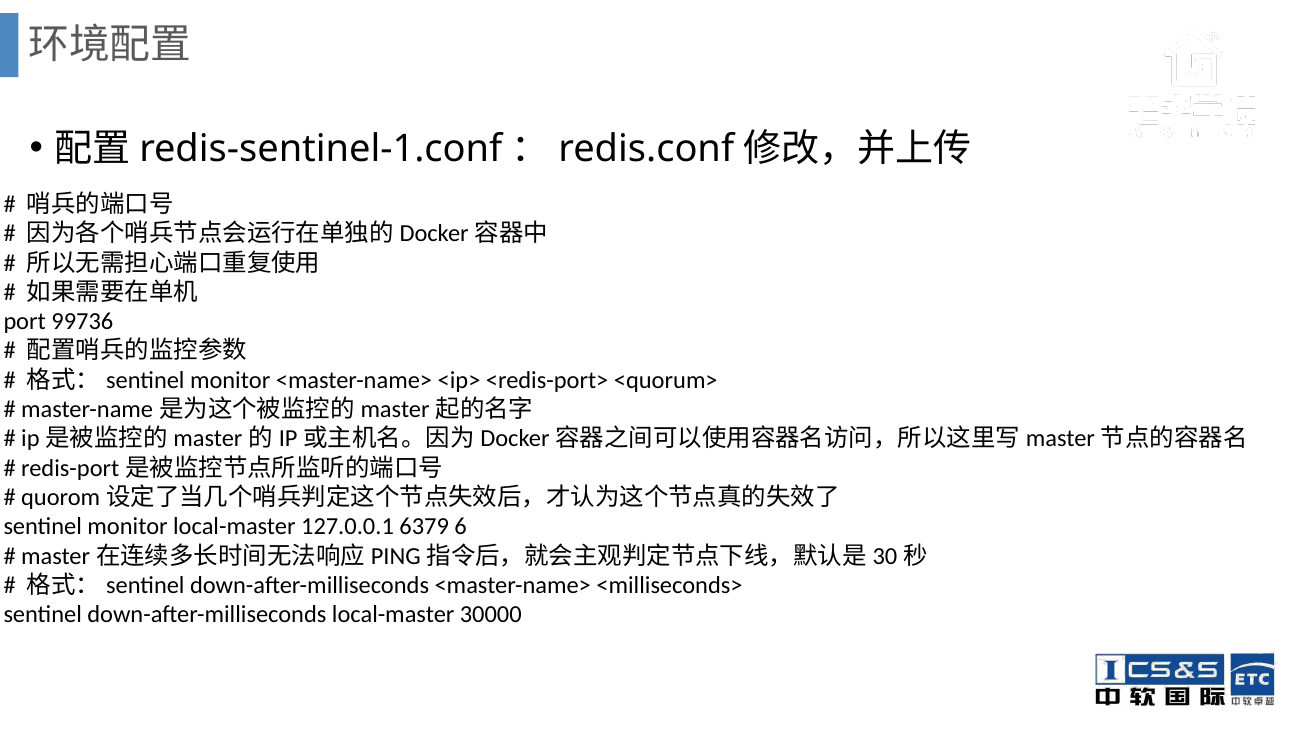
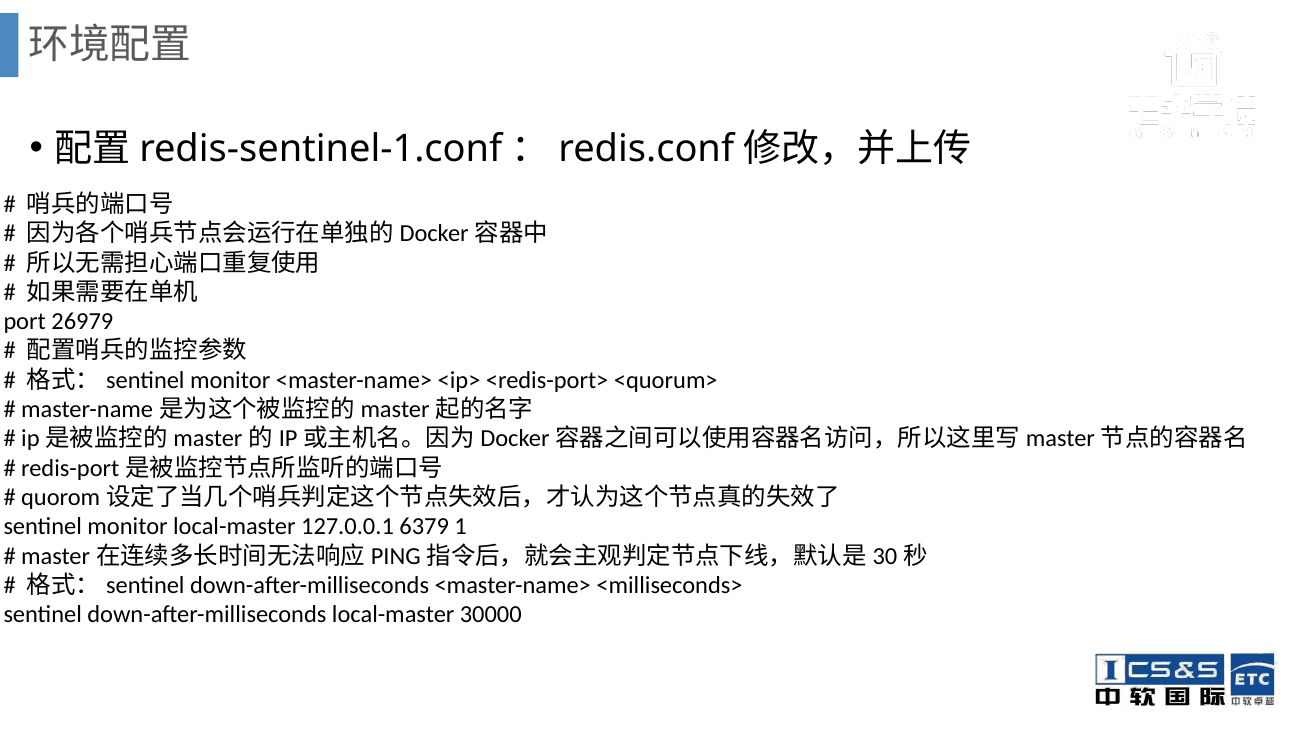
99736: 99736 -> 26979 (82, 322)
6: 6 -> 1 (461, 527)
